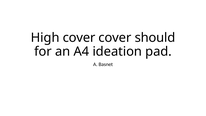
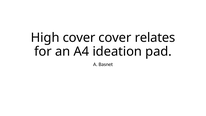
should: should -> relates (155, 38)
